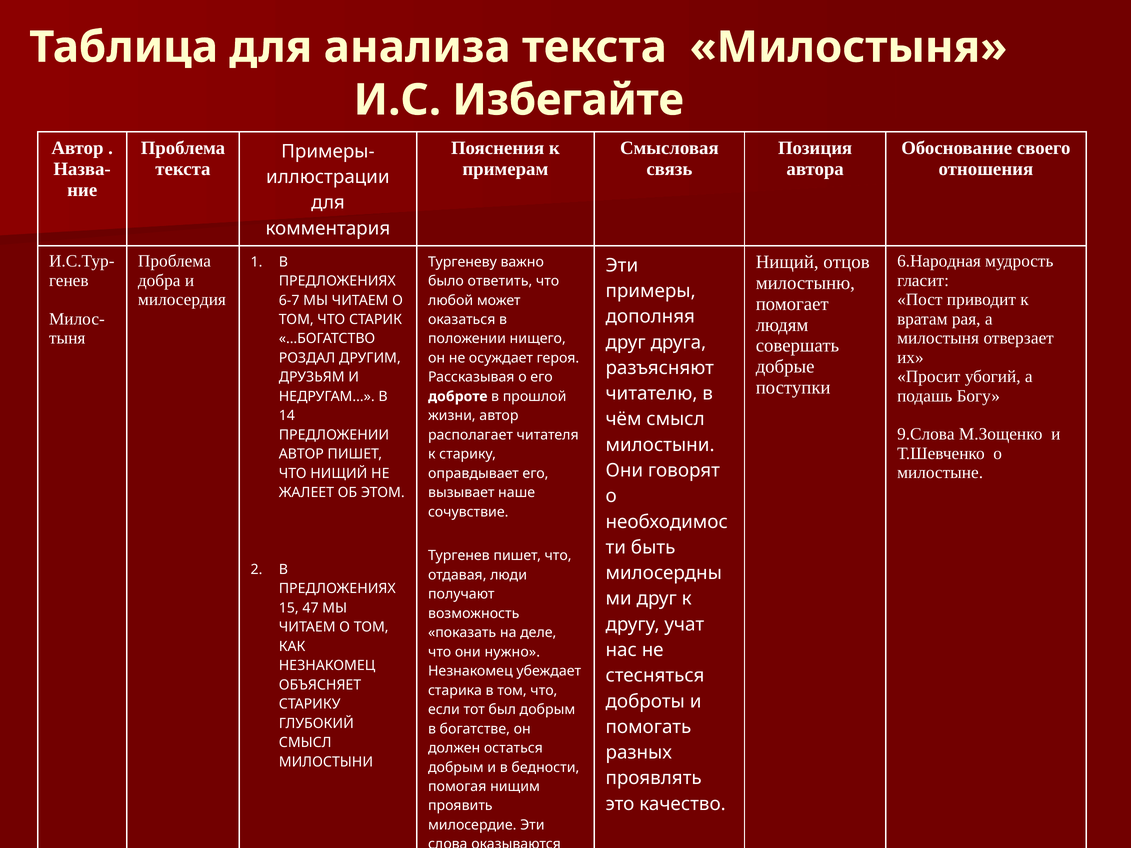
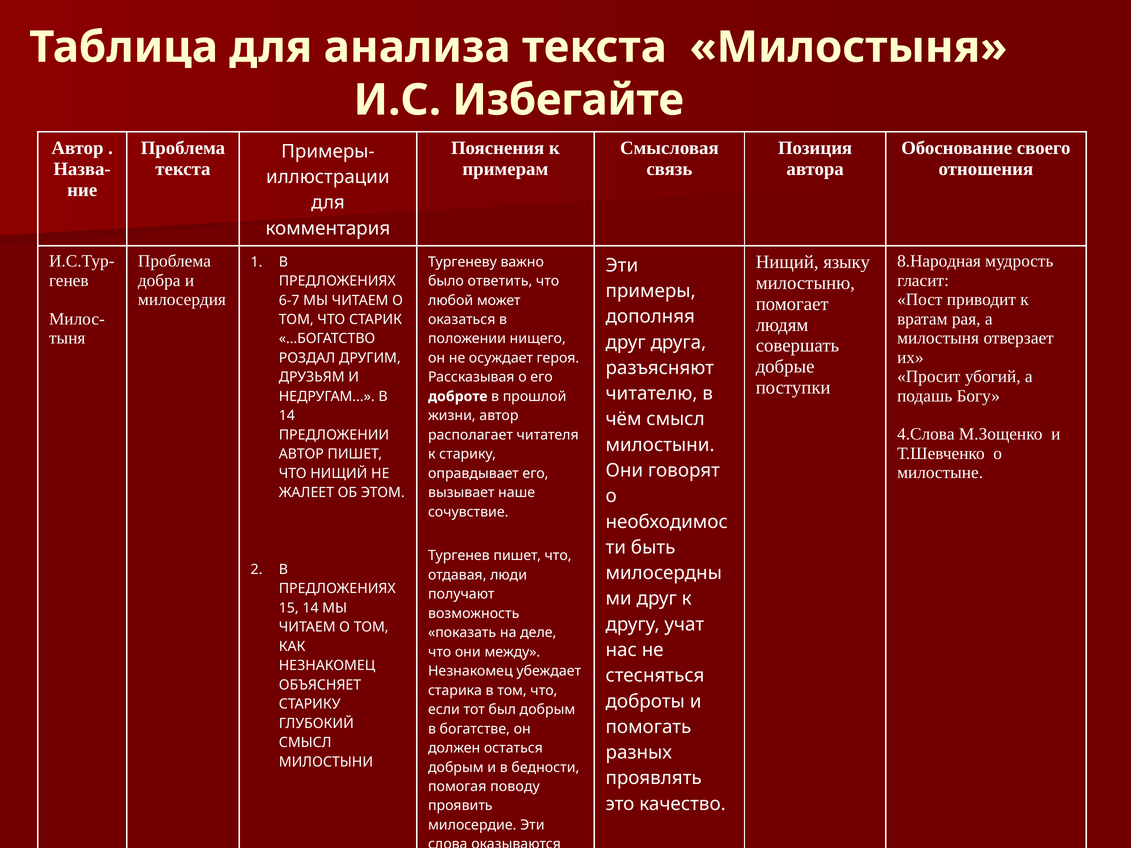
6.Народная: 6.Народная -> 8.Народная (939, 261)
отцов: отцов -> языку (847, 262)
9.Слова: 9.Слова -> 4.Слова (926, 434)
15 47: 47 -> 14 (311, 608)
нужно: нужно -> между (512, 652)
нищим: нищим -> поводу (515, 787)
